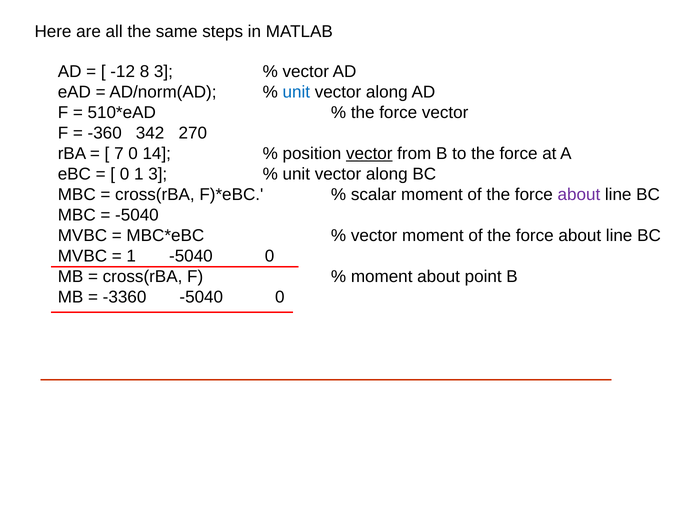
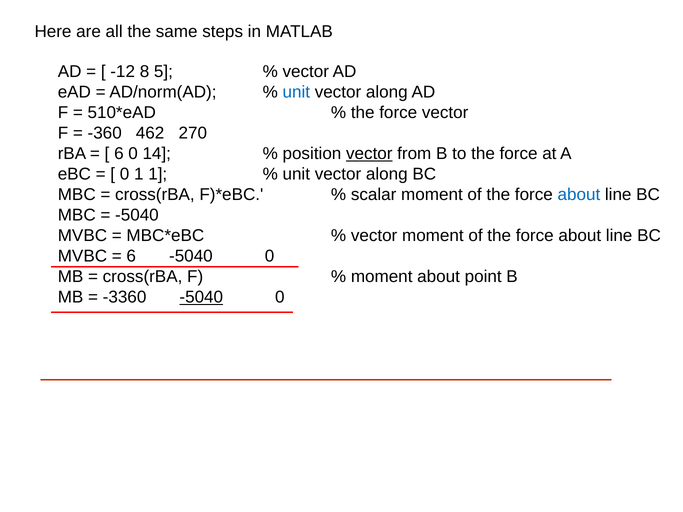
8 3: 3 -> 5 (163, 72)
342: 342 -> 462 (150, 133)
7: 7 -> 6 (119, 154)
1 3: 3 -> 1 (158, 174)
about colour: purple -> blue (579, 195)
1: 1 -> 6 (131, 256)
-5040 underline: none -> present (201, 297)
